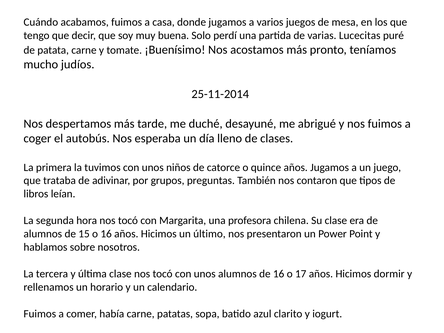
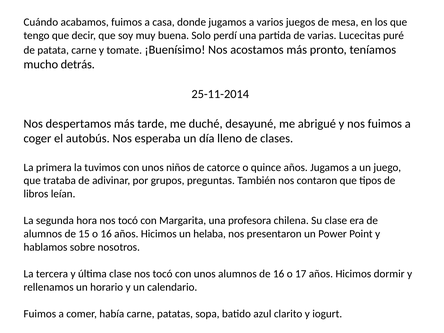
judíos: judíos -> detrás (78, 65)
último: último -> helaba (210, 234)
